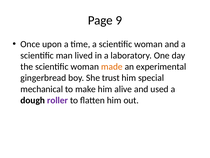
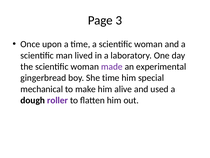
9: 9 -> 3 (119, 20)
made colour: orange -> purple (112, 66)
She trust: trust -> time (111, 78)
